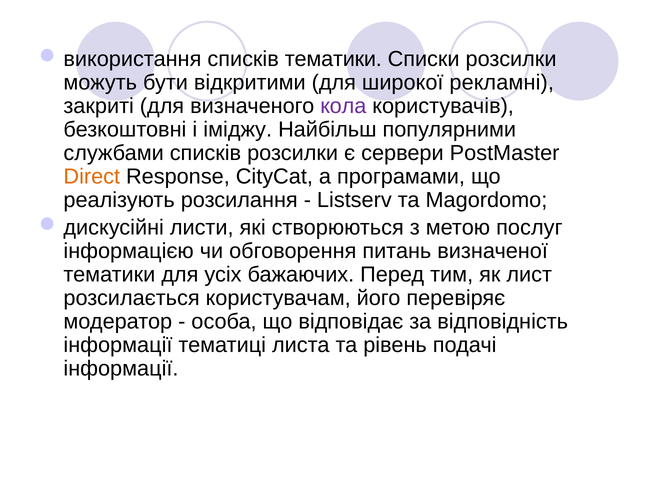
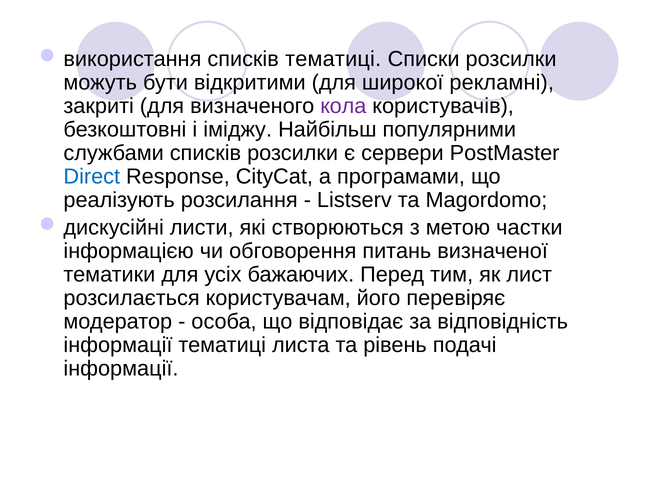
списків тематики: тематики -> тематиці (333, 59)
Direct colour: orange -> blue (92, 176)
послуг: послуг -> частки (529, 227)
